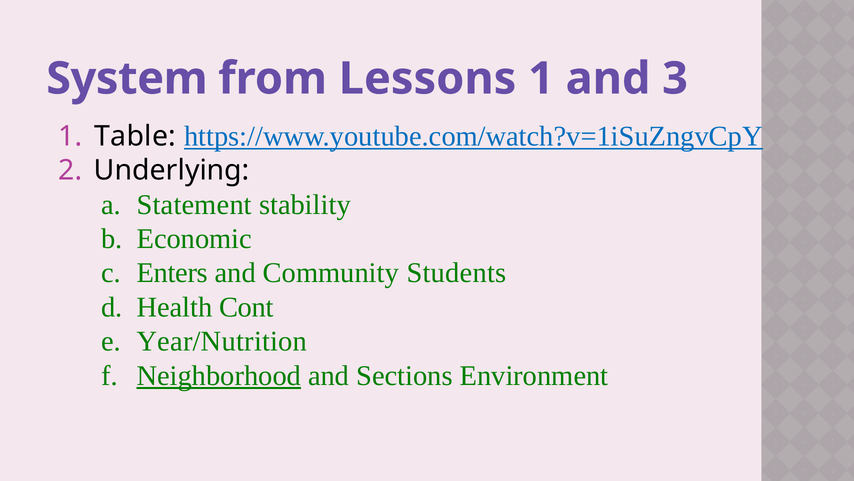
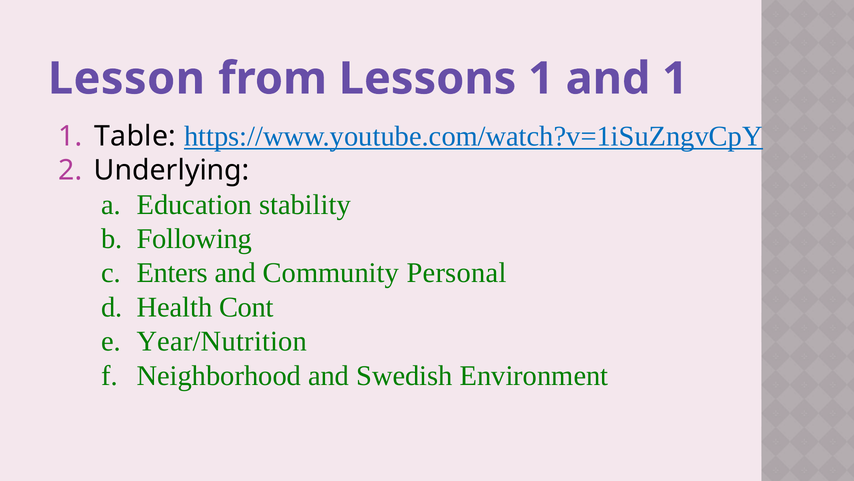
System: System -> Lesson (126, 79)
and 3: 3 -> 1 (675, 79)
Statement: Statement -> Education (194, 204)
Economic: Economic -> Following (194, 239)
Students: Students -> Personal (457, 273)
Neighborhood underline: present -> none (219, 375)
Sections: Sections -> Swedish (404, 375)
